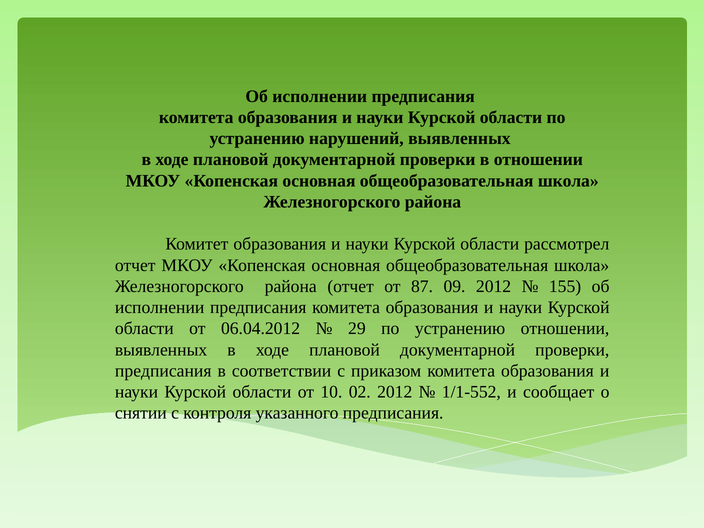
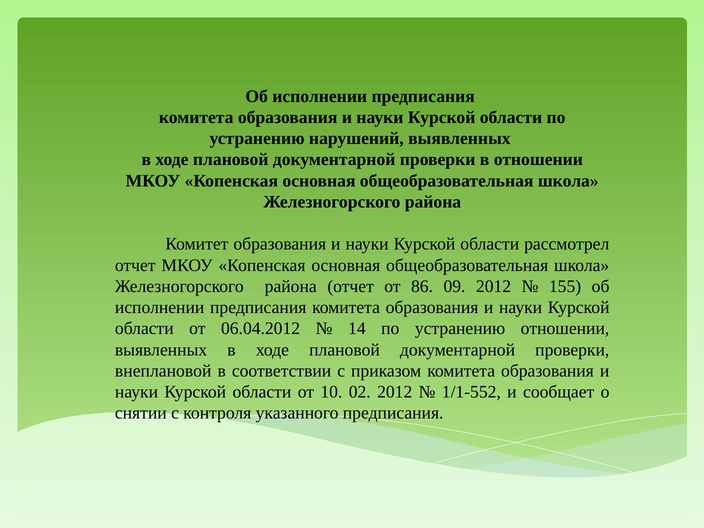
87: 87 -> 86 (422, 286)
29: 29 -> 14 (357, 329)
предписания: предписания -> внеплановой (163, 371)
